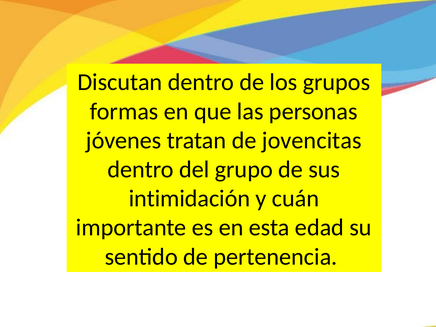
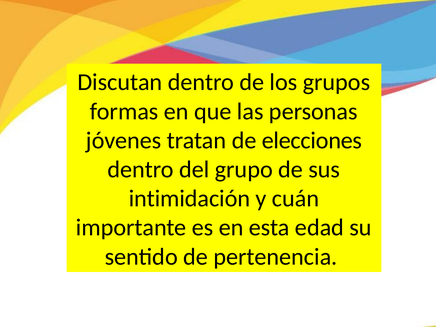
jovencitas: jovencitas -> elecciones (312, 140)
